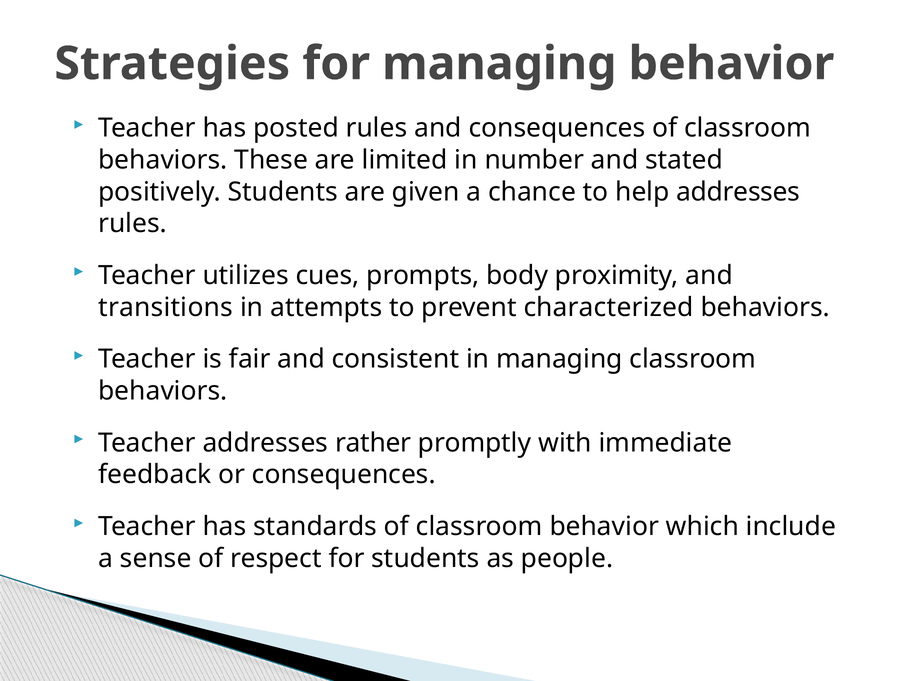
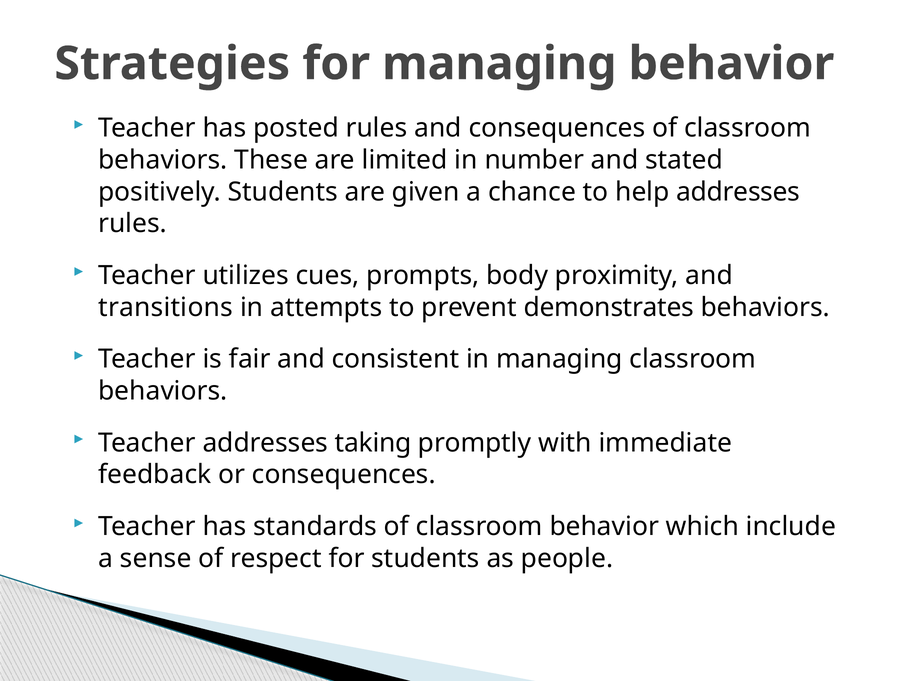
characterized: characterized -> demonstrates (609, 307)
rather: rather -> taking (373, 442)
